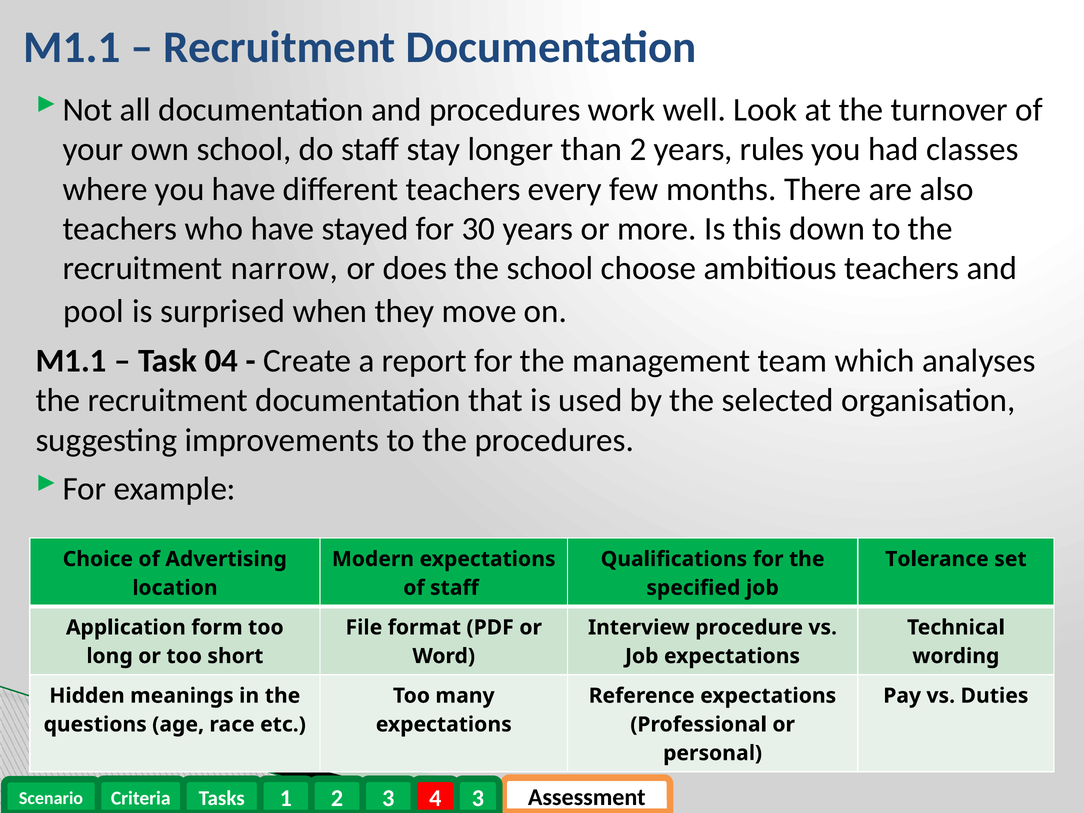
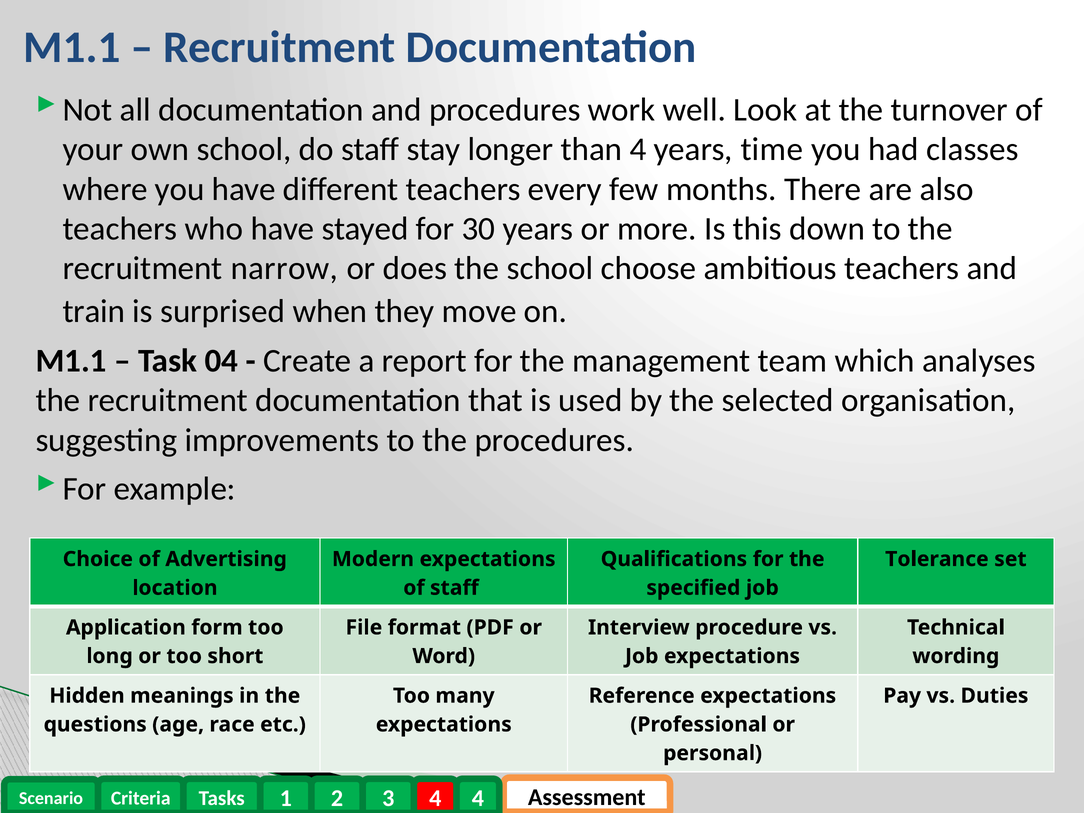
than 2: 2 -> 4 (638, 149)
rules: rules -> time (772, 149)
pool: pool -> train (94, 311)
3: 3 -> 4 (478, 798)
